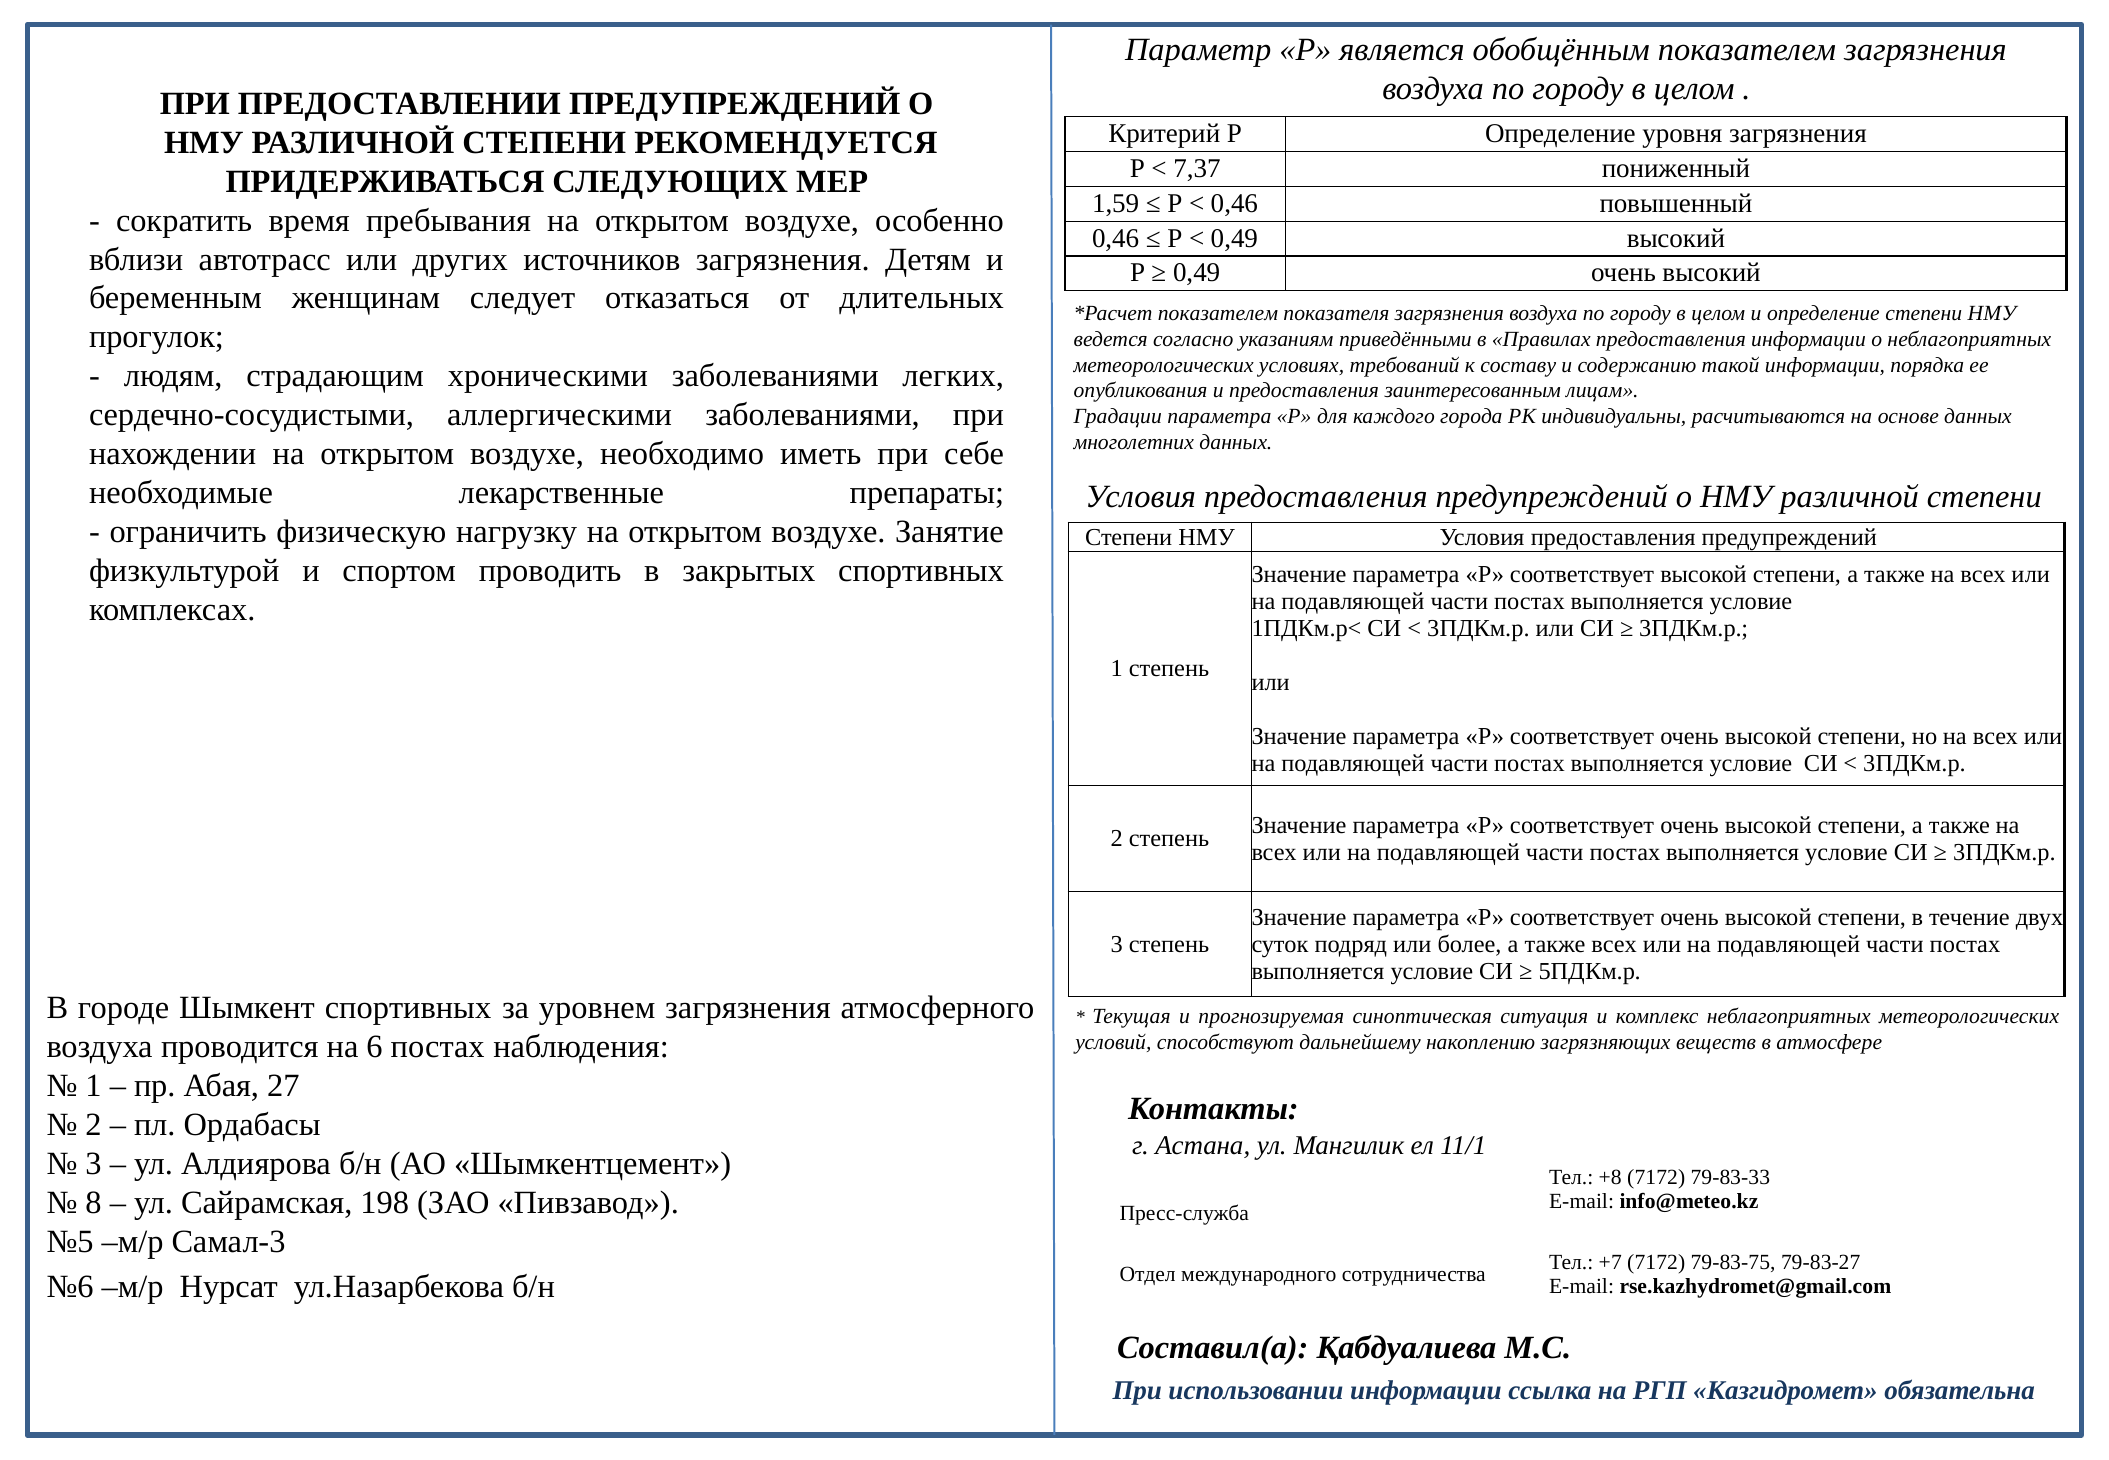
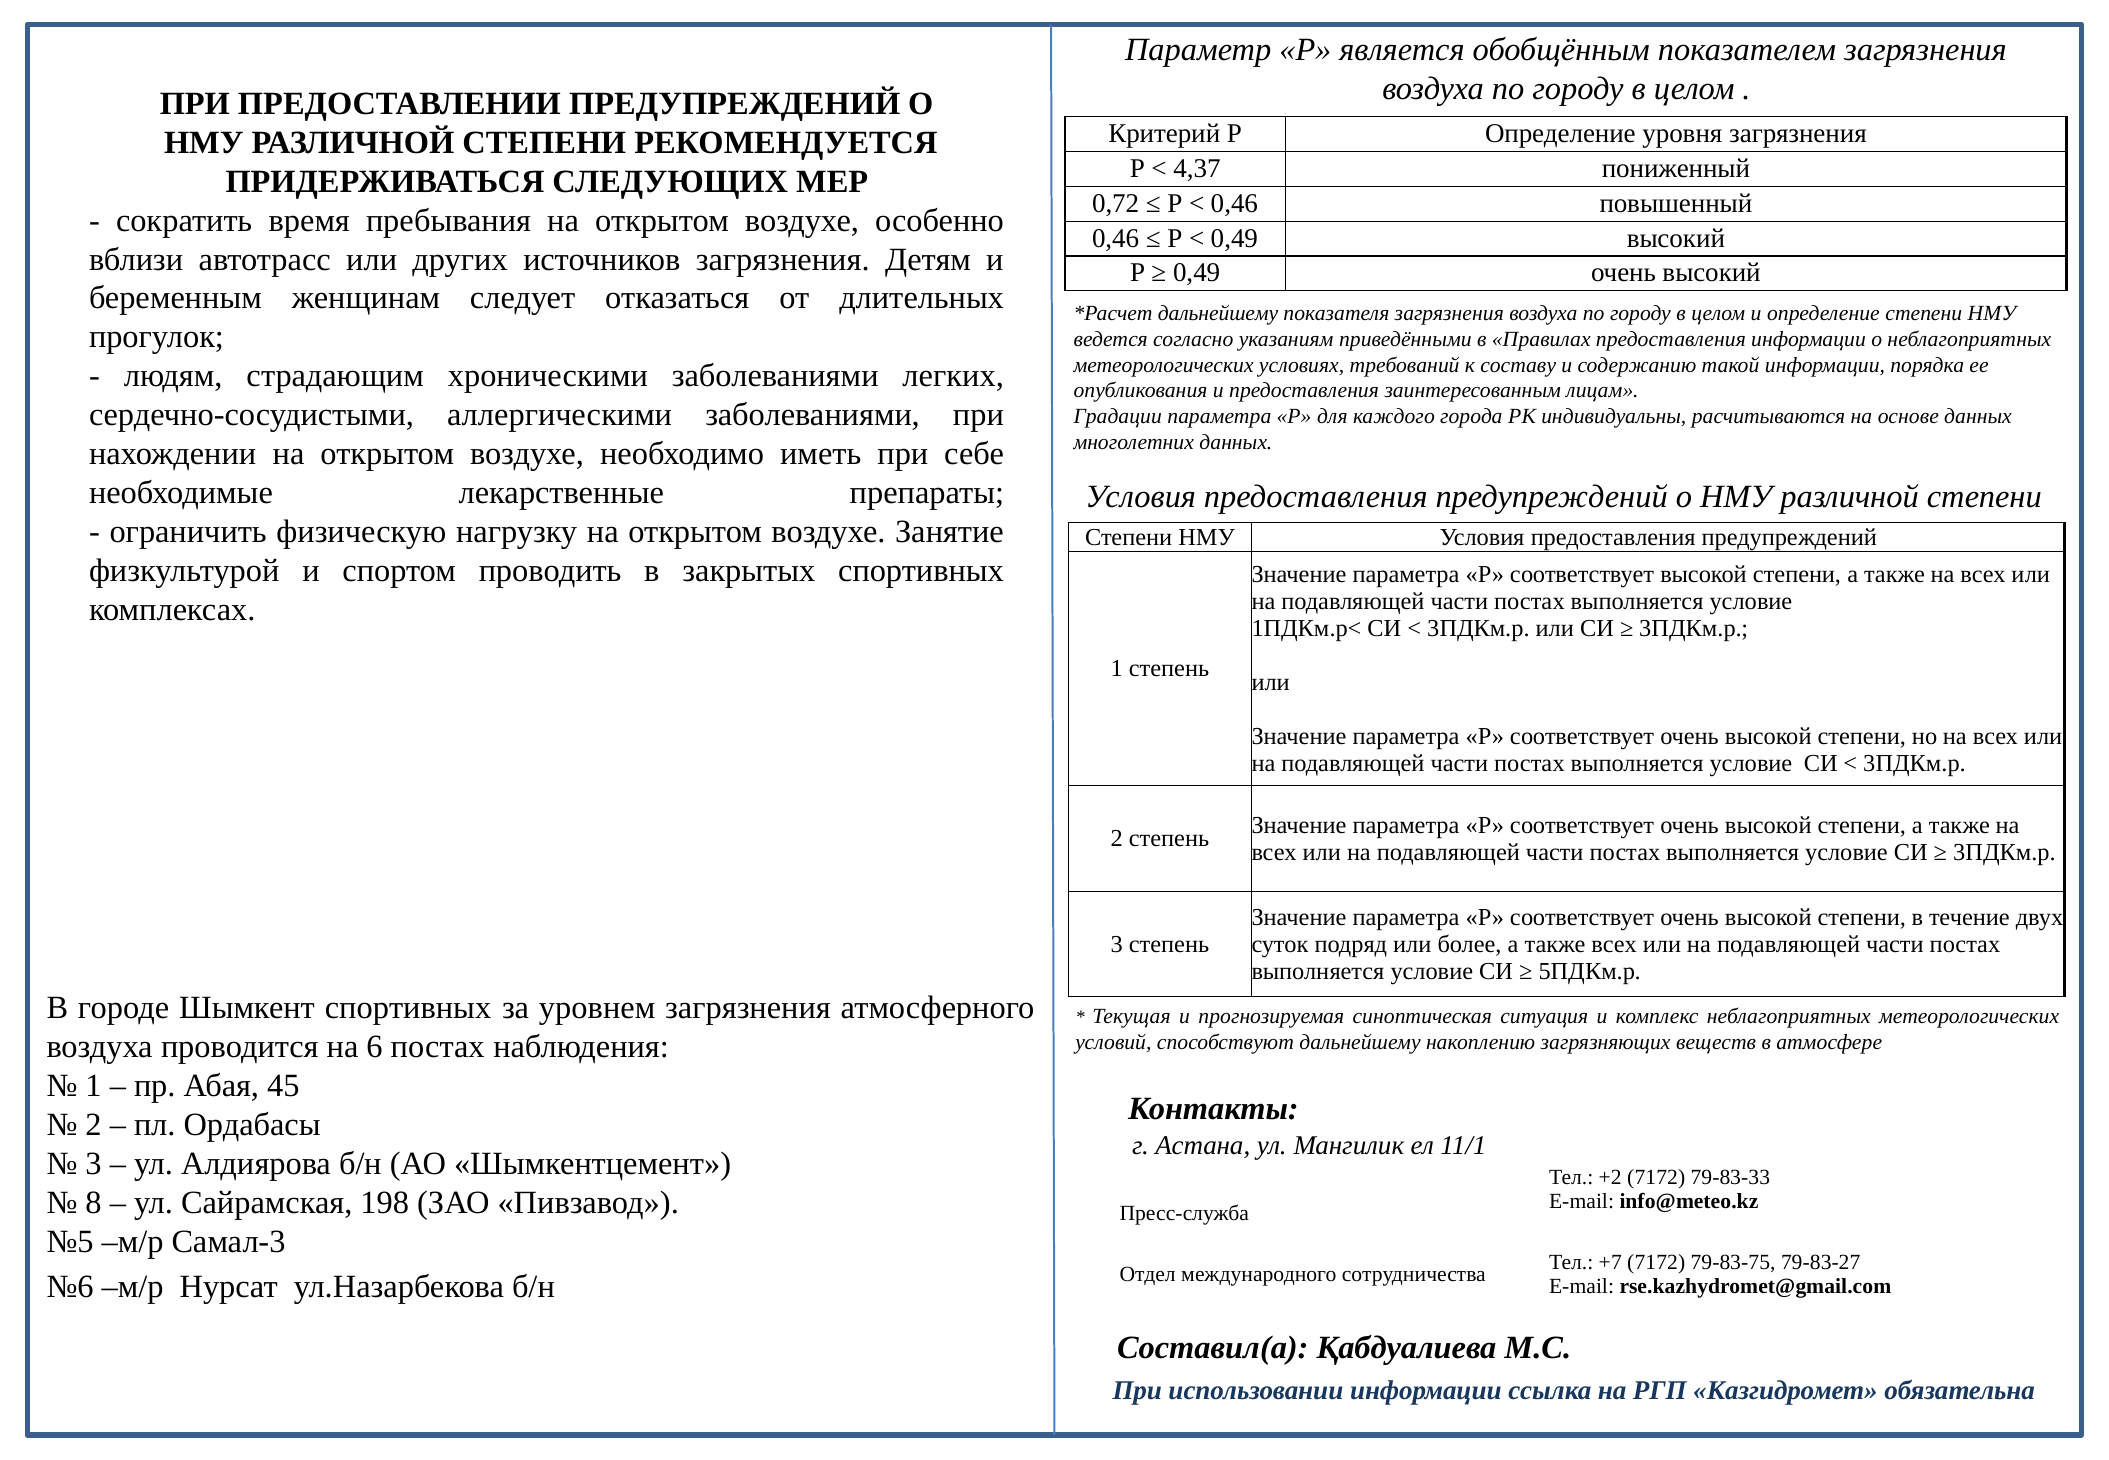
7,37: 7,37 -> 4,37 (1197, 169)
1,59: 1,59 -> 0,72 (1116, 203)
показателем: показателем -> дальнейшему (1218, 313)
27: 27 -> 45 (283, 1086)
+8: +8 -> +2 (1610, 1178)
